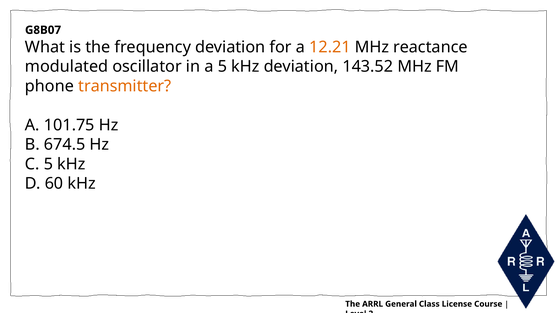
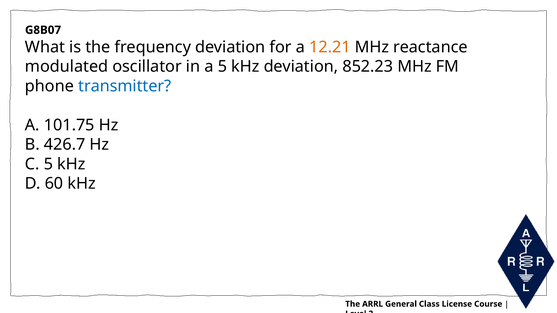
143.52: 143.52 -> 852.23 (368, 67)
transmitter colour: orange -> blue (125, 86)
674.5: 674.5 -> 426.7 (65, 145)
